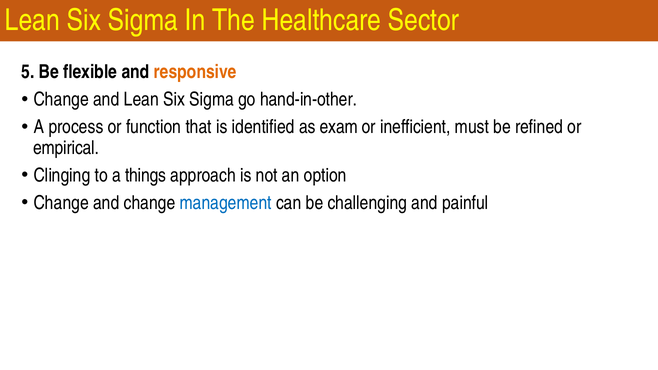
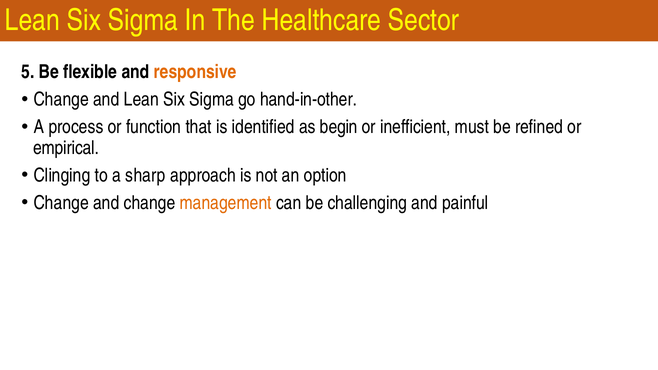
exam: exam -> begin (339, 127)
things: things -> sharp (146, 175)
management colour: blue -> orange (226, 203)
